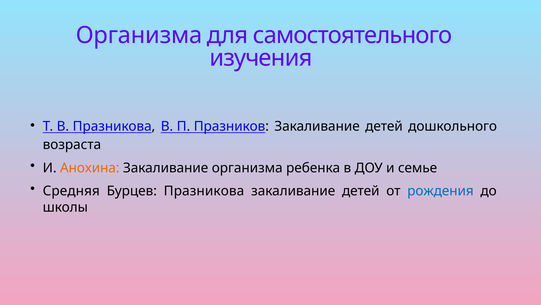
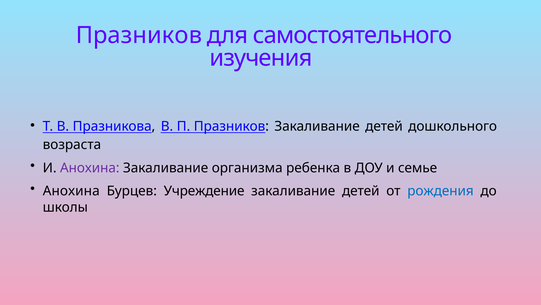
Организма: Организма -> Празников (139, 35)
Анохина colour: orange -> purple (90, 168)
Средняя: Средняя -> Анохина (71, 191)
Бурцев Празникова: Празникова -> Учреждение (204, 191)
